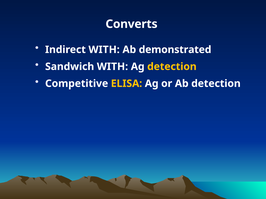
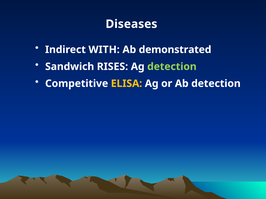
Converts: Converts -> Diseases (131, 24)
Sandwich WITH: WITH -> RISES (112, 67)
detection colour: yellow -> light green (172, 67)
